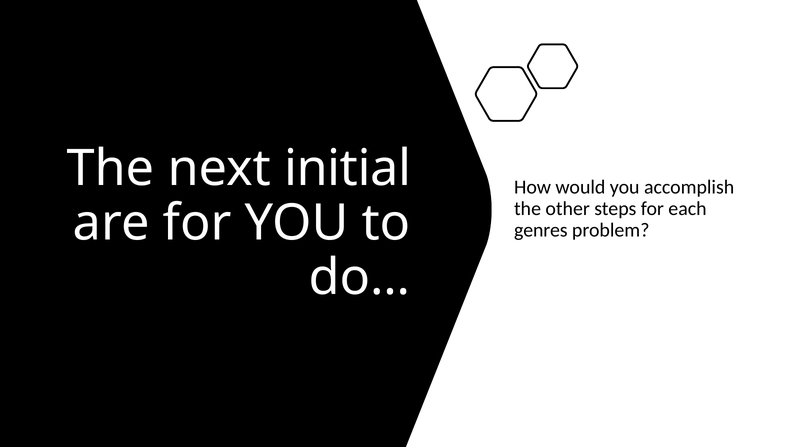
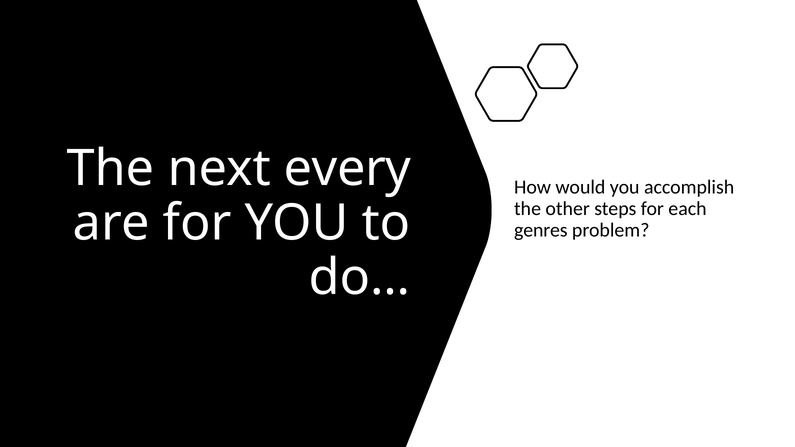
initial: initial -> every (348, 169)
